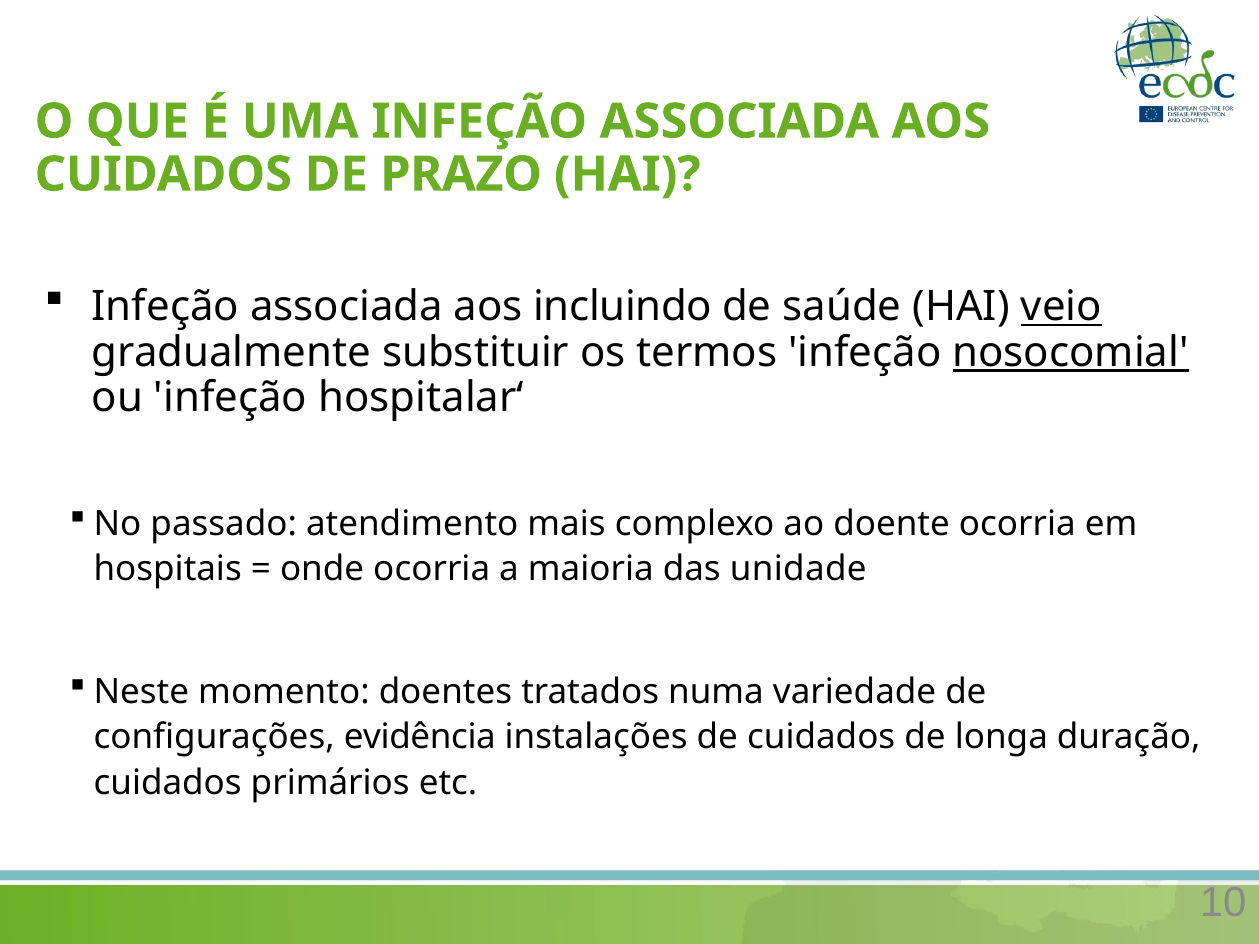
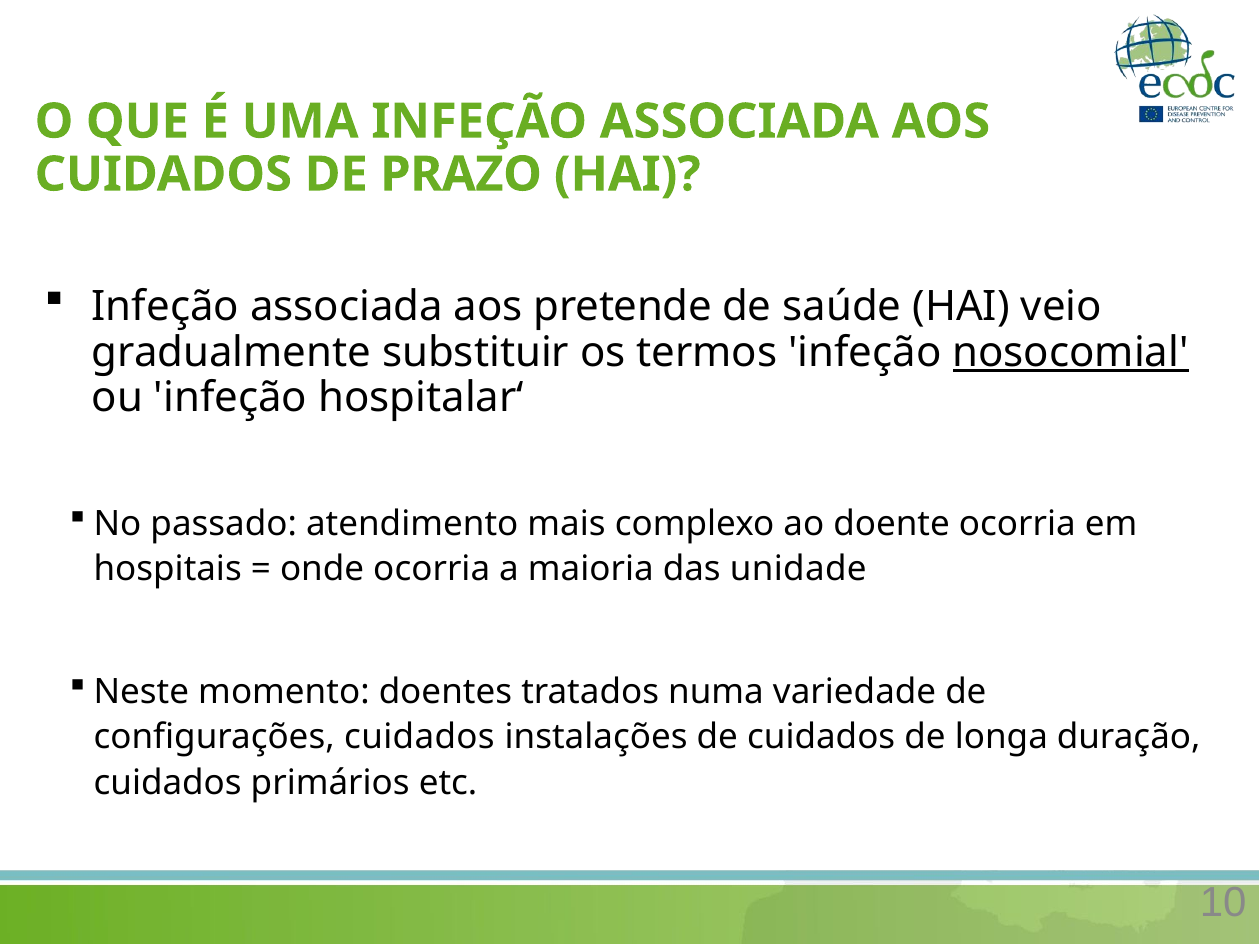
incluindo: incluindo -> pretende (623, 307)
veio underline: present -> none (1061, 307)
configurações evidência: evidência -> cuidados (419, 737)
